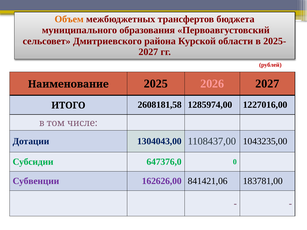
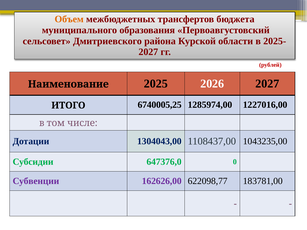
2026 colour: pink -> white (212, 84)
2608181,58: 2608181,58 -> 6740005,25 (160, 105)
841421,06: 841421,06 -> 622098,77 (208, 181)
